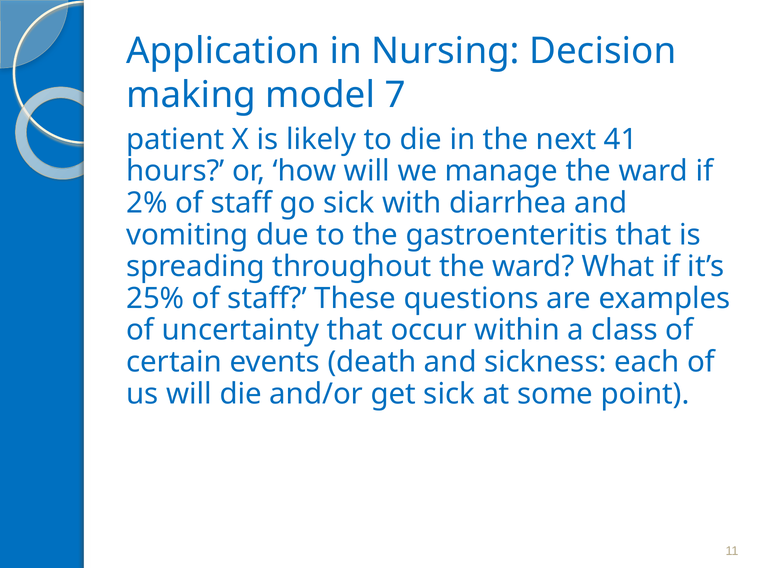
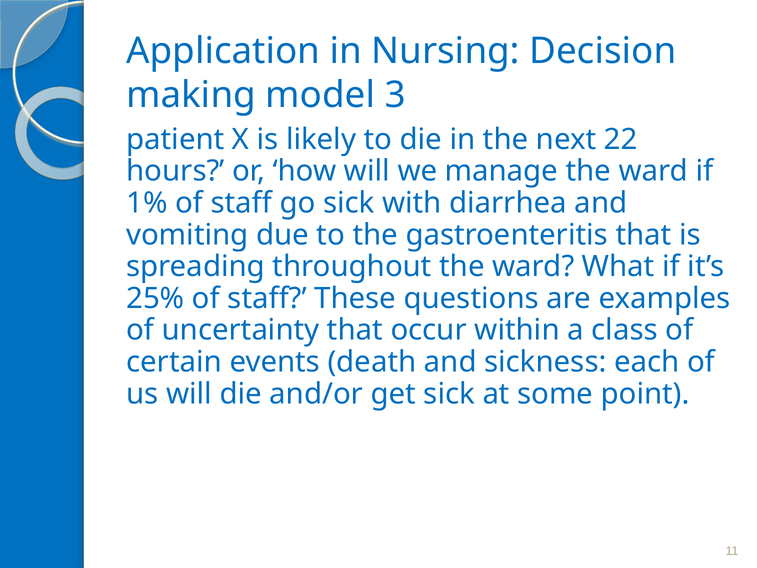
7: 7 -> 3 (395, 95)
41: 41 -> 22 (621, 139)
2%: 2% -> 1% (147, 203)
